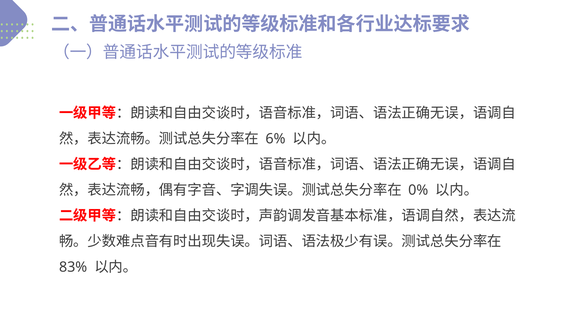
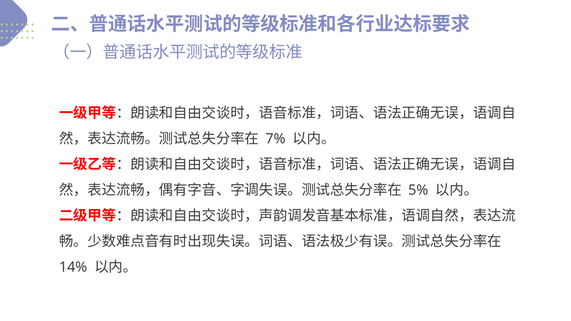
6%: 6% -> 7% (275, 139)
0%: 0% -> 5% (418, 190)
83%: 83% -> 14% (73, 267)
